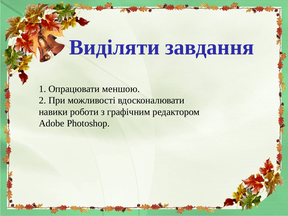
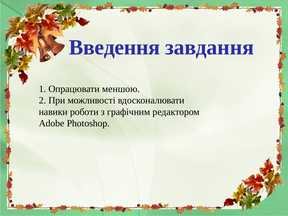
Виділяти: Виділяти -> Введення (115, 47)
